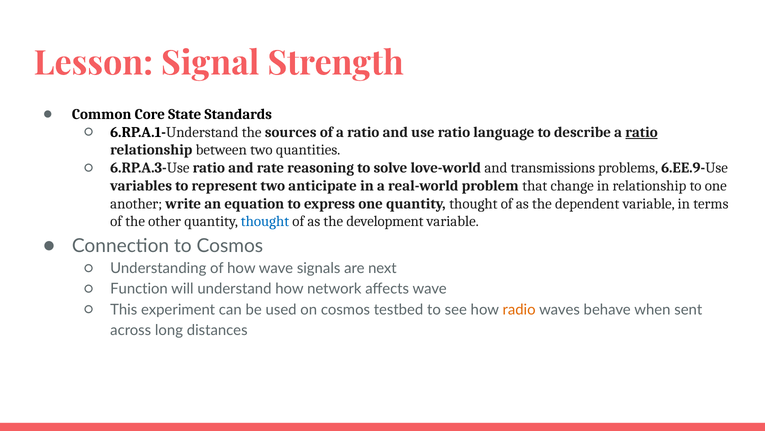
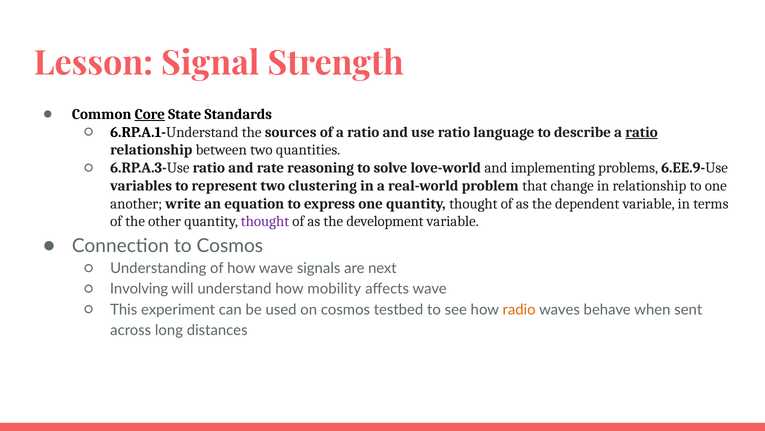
Core underline: none -> present (150, 114)
transmissions: transmissions -> implementing (553, 168)
anticipate: anticipate -> clustering (323, 185)
thought colour: blue -> purple (265, 221)
Function: Function -> Involving (139, 289)
network: network -> mobility (334, 289)
